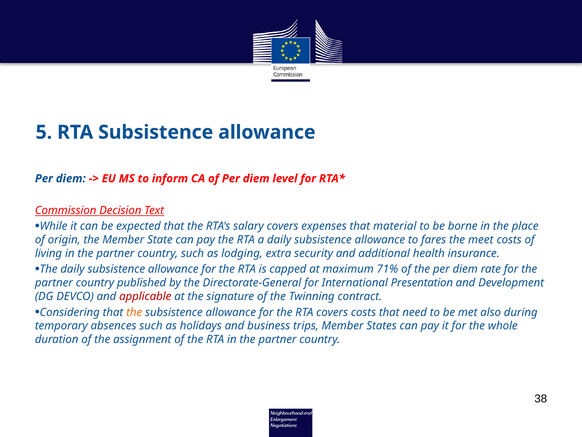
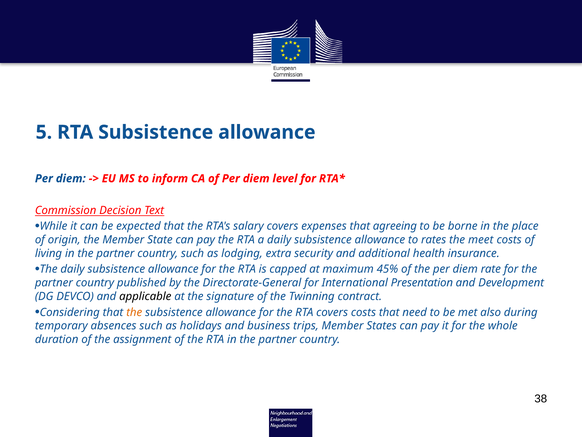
material: material -> agreeing (395, 226)
fares: fares -> rates (434, 239)
71%: 71% -> 45% (387, 269)
applicable colour: red -> black (145, 296)
